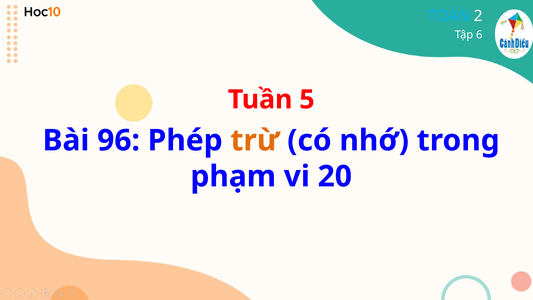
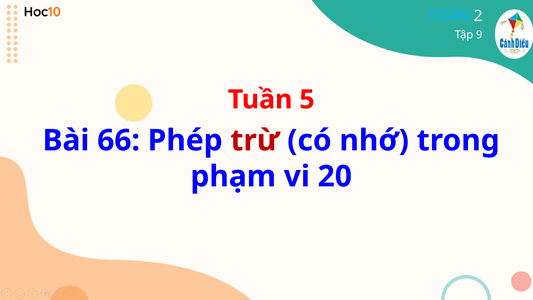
6: 6 -> 9 (479, 35)
96: 96 -> 66 (119, 140)
trừ colour: orange -> red (255, 140)
